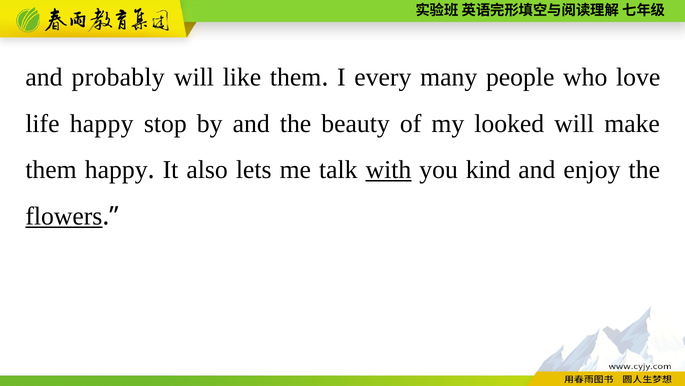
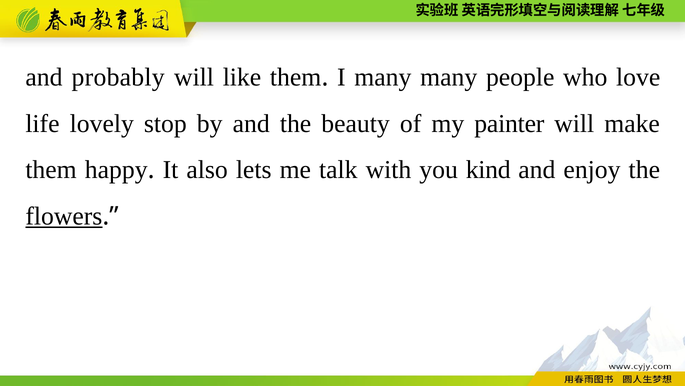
I every: every -> many (383, 77)
life happy: happy -> lovely (102, 123)
looked: looked -> painter (509, 123)
with underline: present -> none (388, 170)
